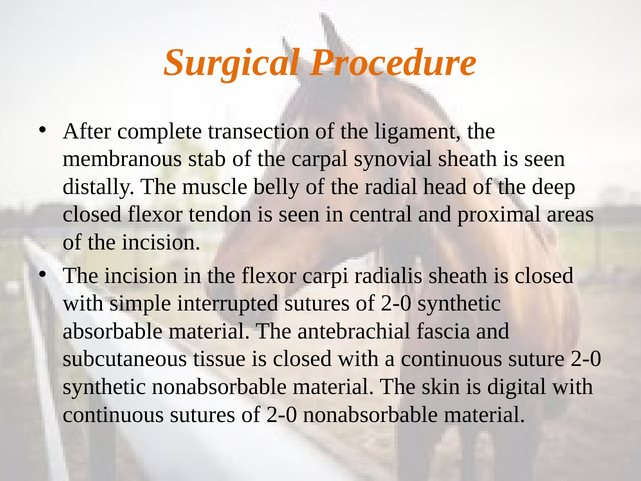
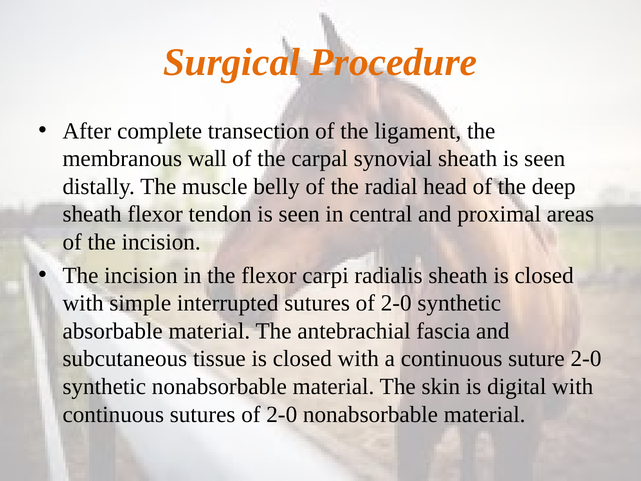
stab: stab -> wall (207, 159)
closed: closed -> sheath (92, 214)
